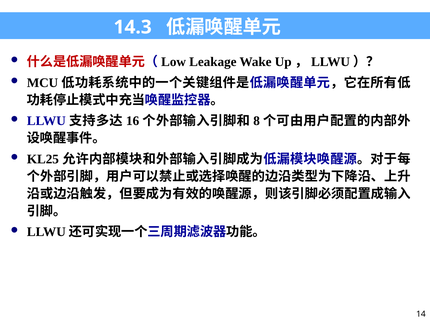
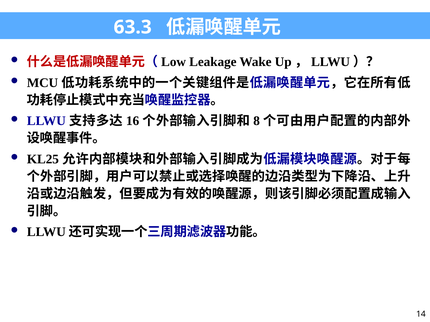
14.3: 14.3 -> 63.3 (133, 27)
